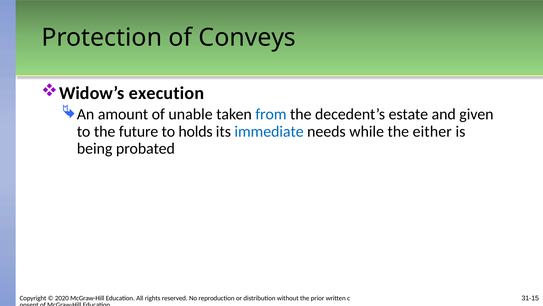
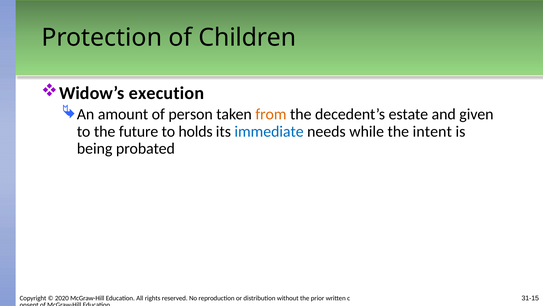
Conveys: Conveys -> Children (247, 37)
unable: unable -> person (191, 114)
from colour: blue -> orange (271, 114)
either: either -> intent (432, 131)
